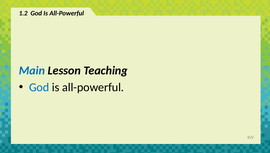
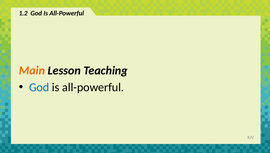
Main colour: blue -> orange (32, 70)
